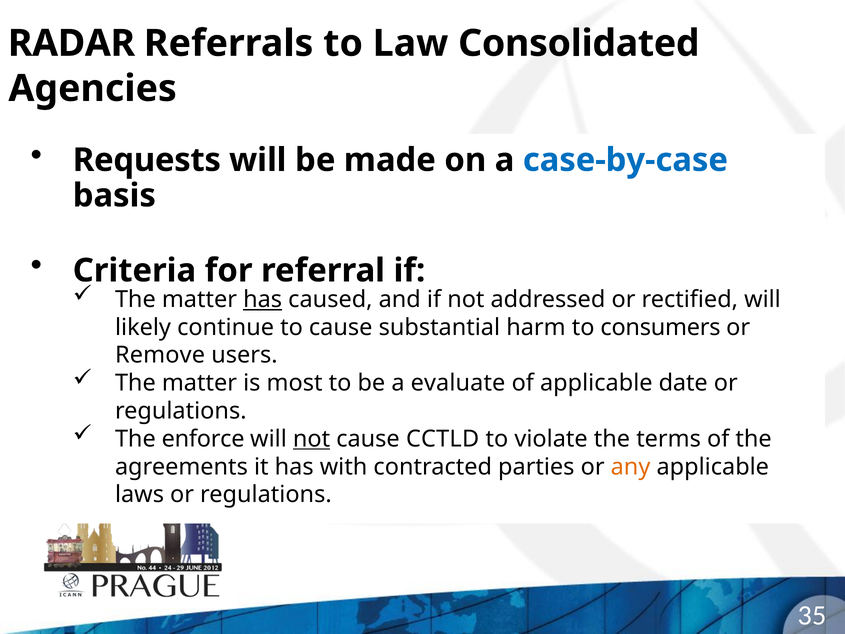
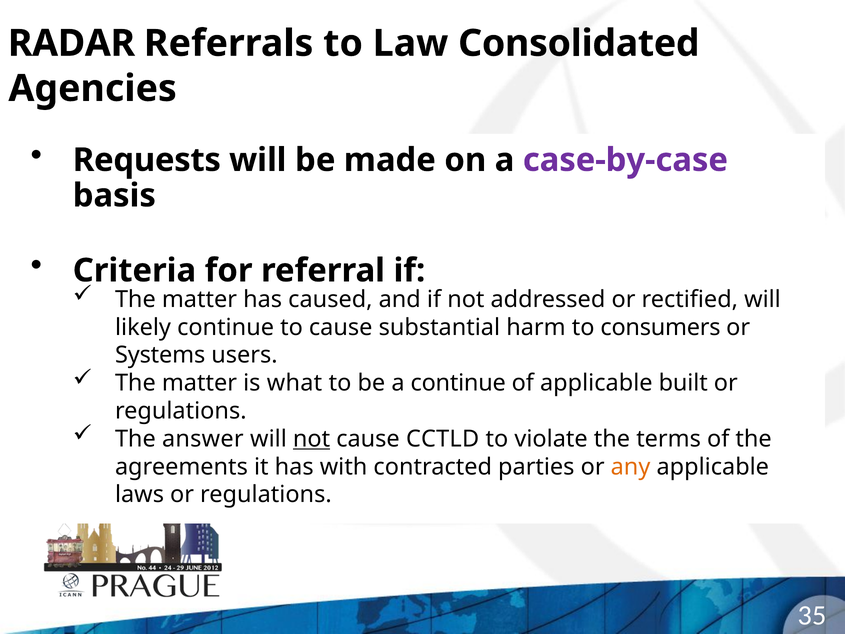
case-by-case colour: blue -> purple (625, 160)
has underline: present -> none (263, 299)
Remove: Remove -> Systems (160, 355)
most: most -> what (294, 383)
a evaluate: evaluate -> continue (458, 383)
date: date -> built (683, 383)
enforce: enforce -> answer (203, 439)
